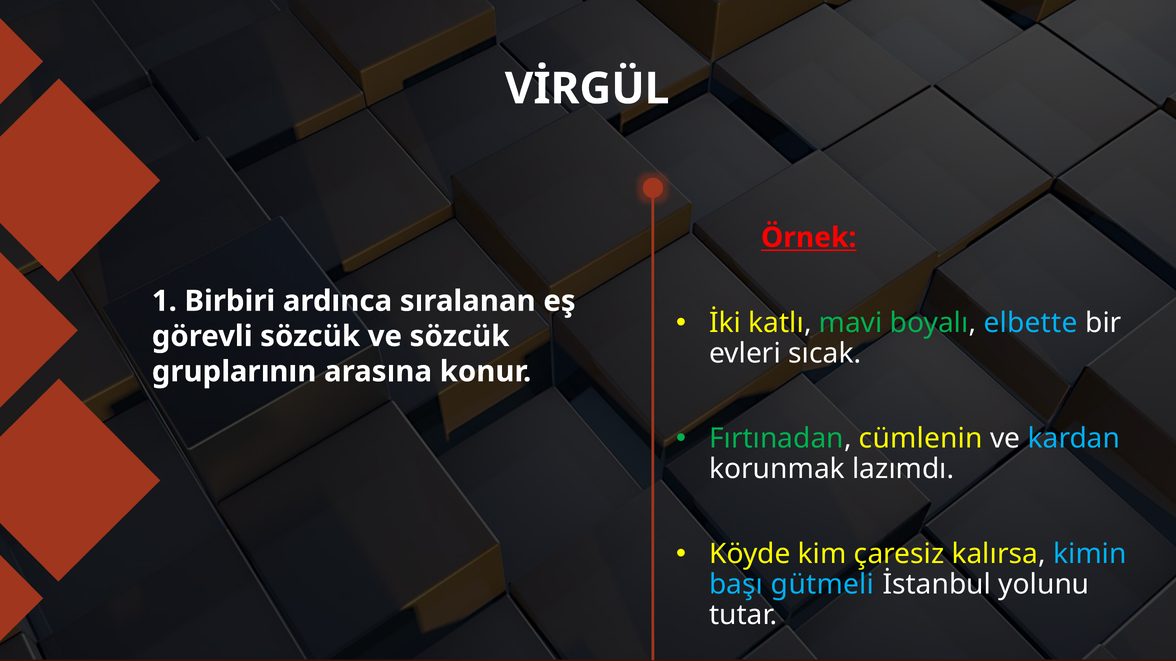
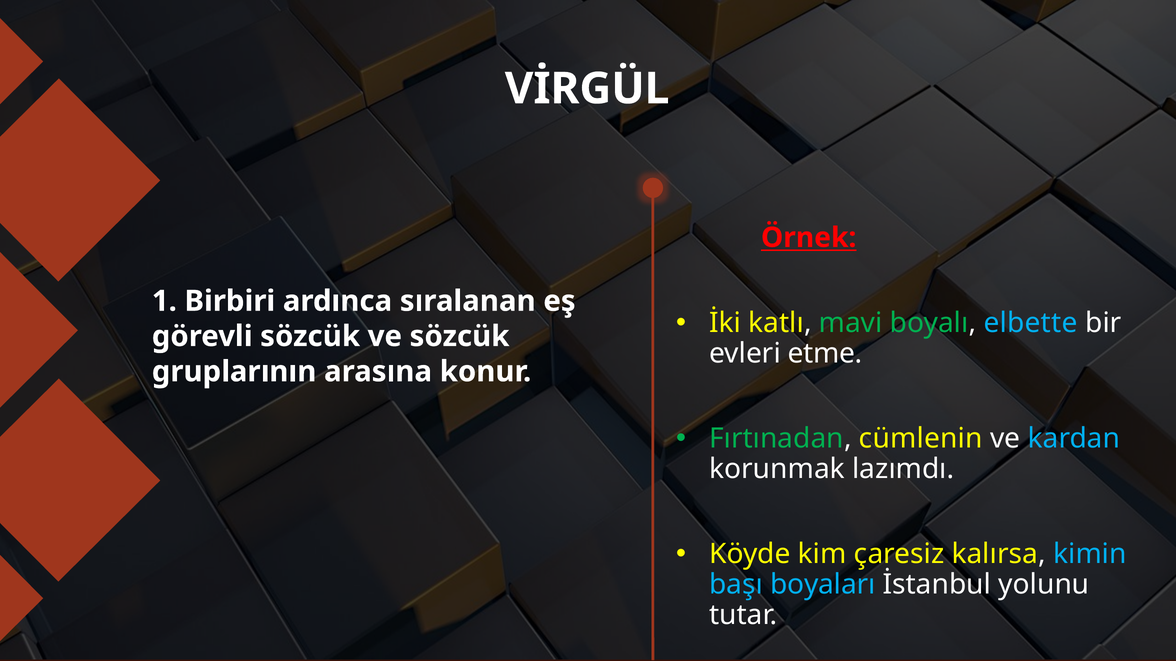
sıcak: sıcak -> etme (825, 354)
gütmeli: gütmeli -> boyaları (823, 585)
